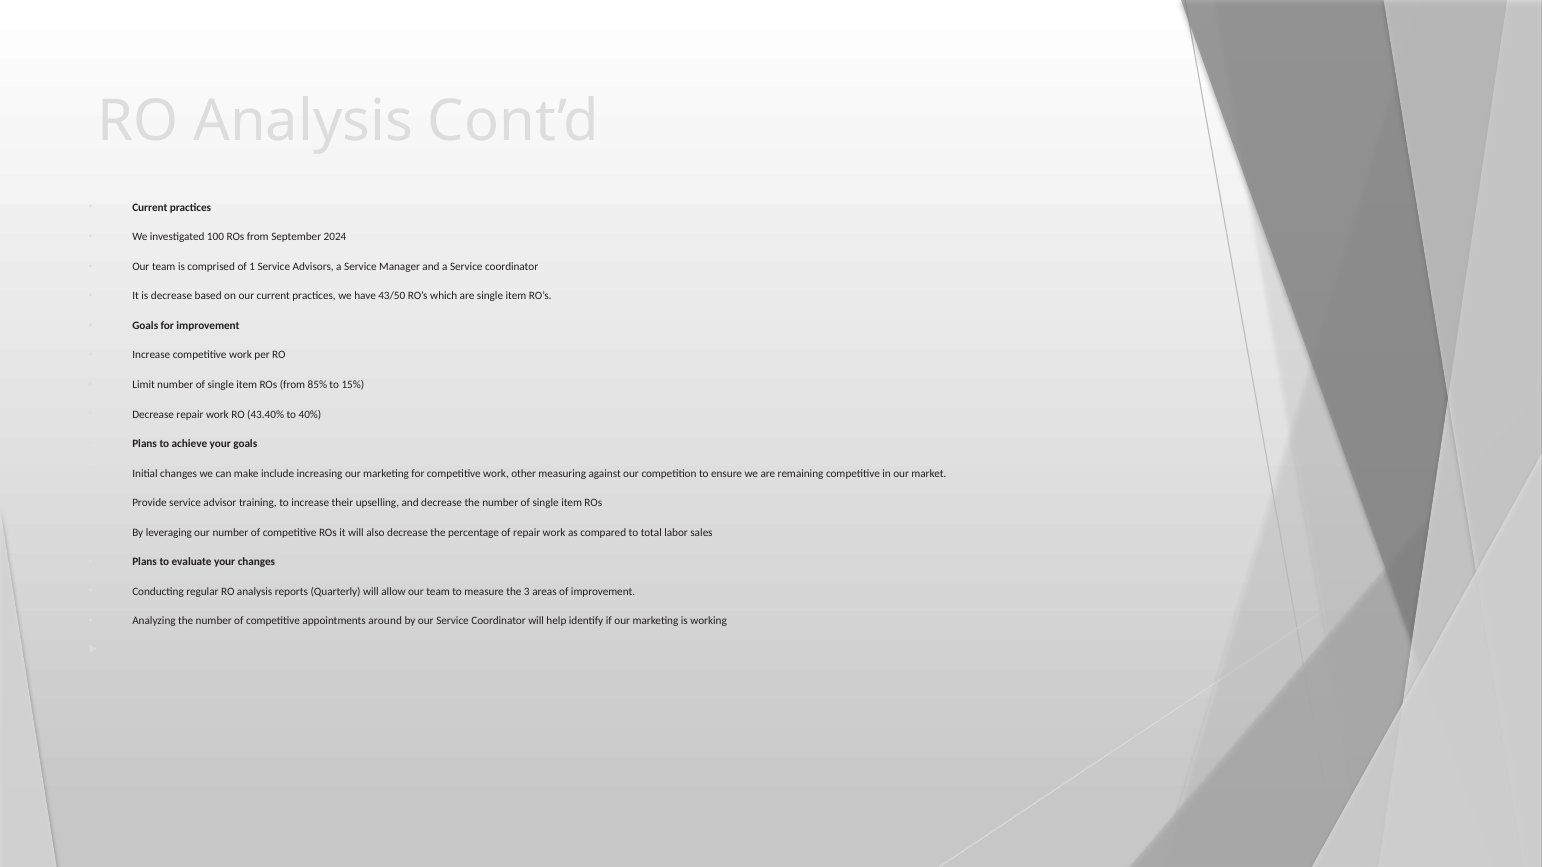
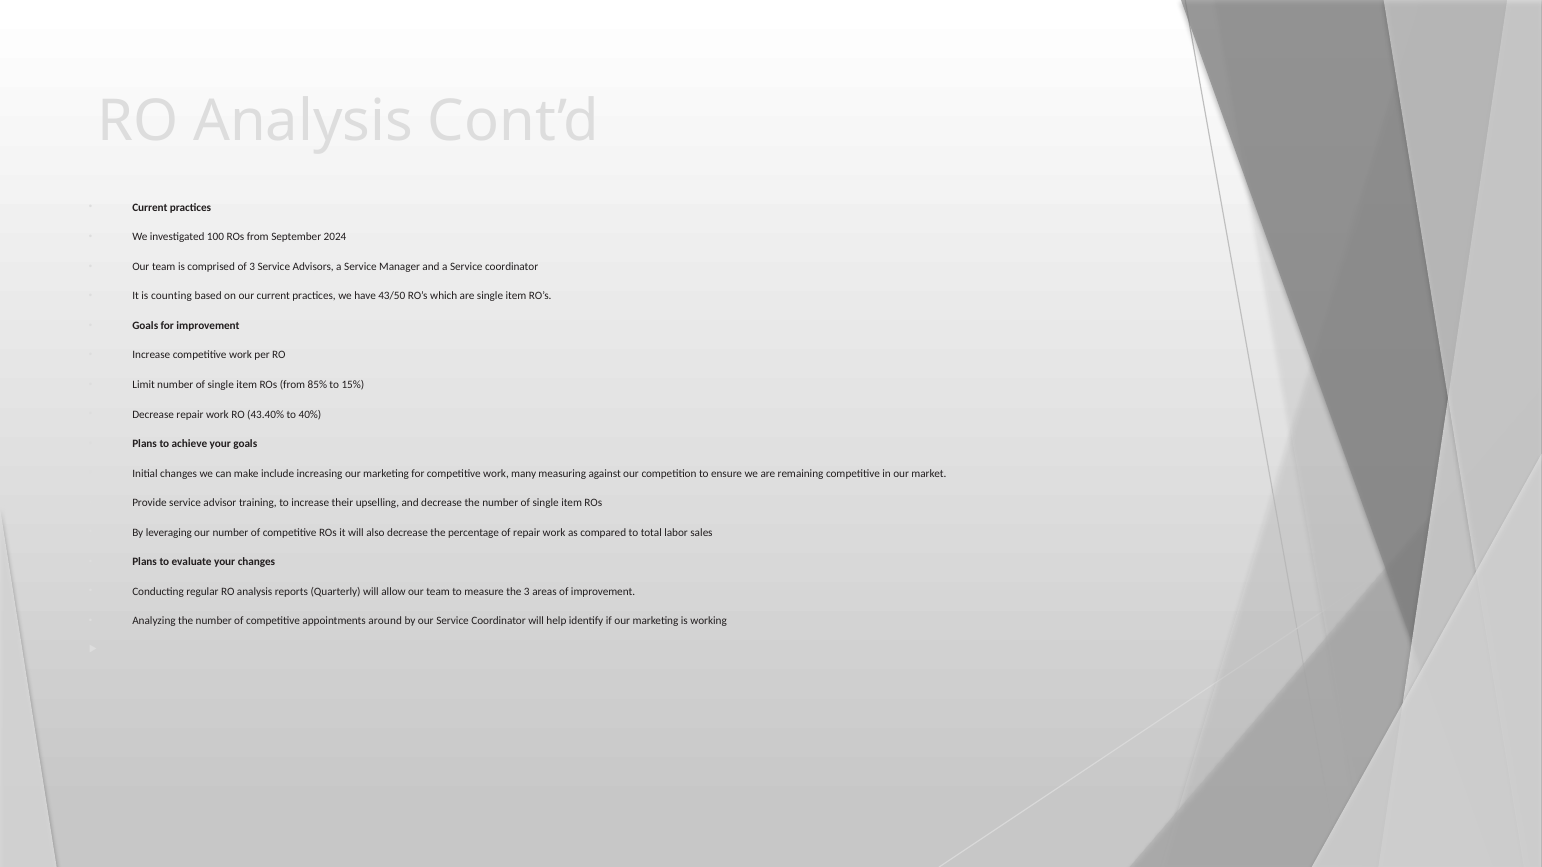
of 1: 1 -> 3 (252, 267)
is decrease: decrease -> counting (171, 296)
other: other -> many (524, 474)
